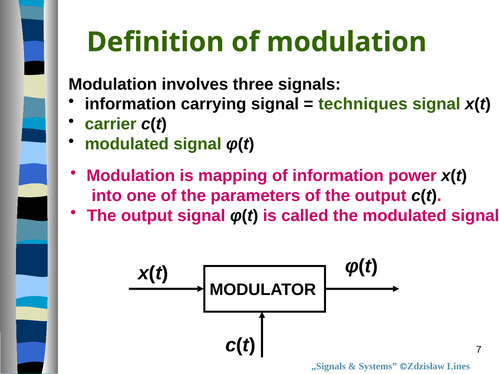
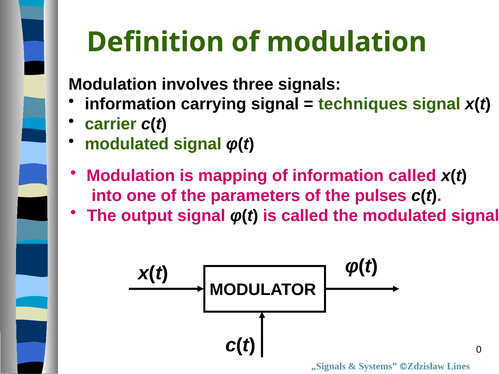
information power: power -> called (412, 176)
of the output: output -> pulses (381, 196)
7: 7 -> 0 (479, 350)
